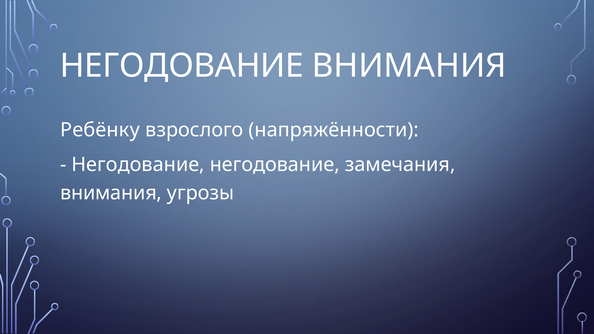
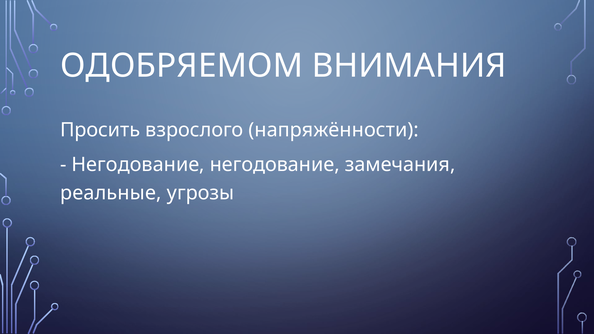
НЕГОДОВАНИЕ: НЕГОДОВАНИЕ -> ОДОБРЯЕМОМ (182, 66)
Ребёнку: Ребёнку -> Просить (100, 130)
внимания: внимания -> реальные (111, 193)
